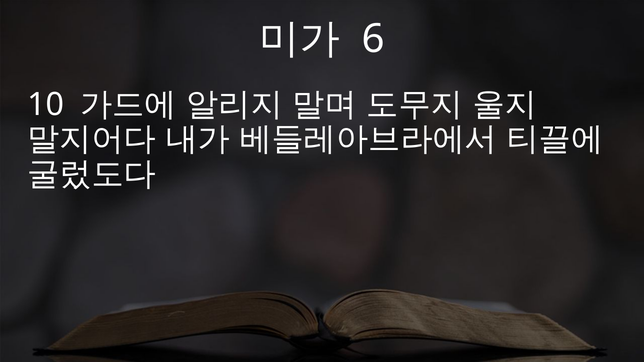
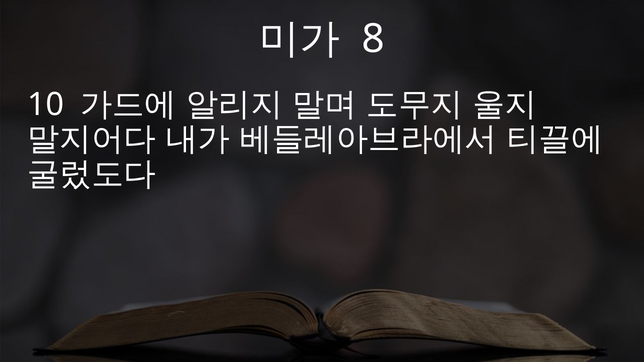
6: 6 -> 8 (373, 39)
